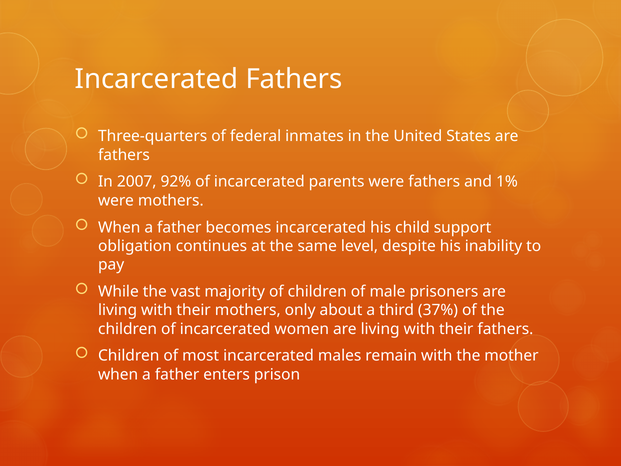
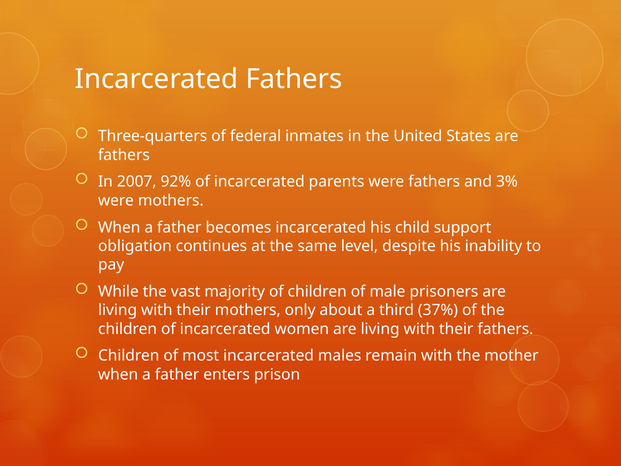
1%: 1% -> 3% (507, 182)
